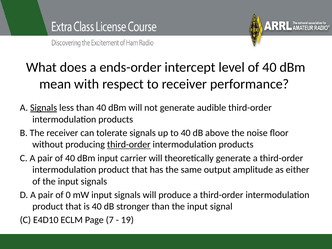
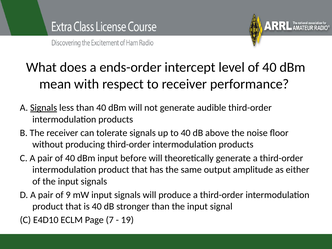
third-order underline: present -> none (129, 145)
carrier: carrier -> before (133, 158)
0: 0 -> 9 (68, 195)
